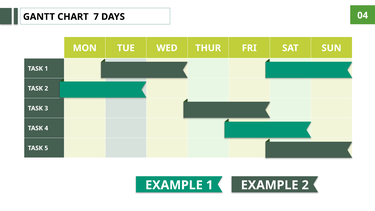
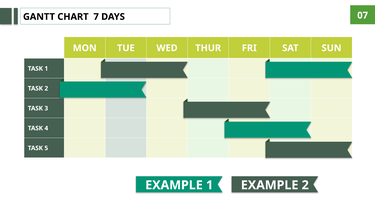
04: 04 -> 07 (363, 15)
